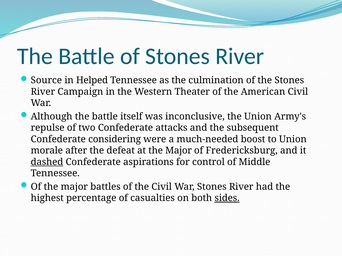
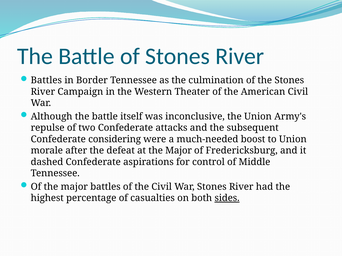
Source: Source -> Battles (46, 80)
Helped: Helped -> Border (92, 80)
dashed underline: present -> none (47, 162)
